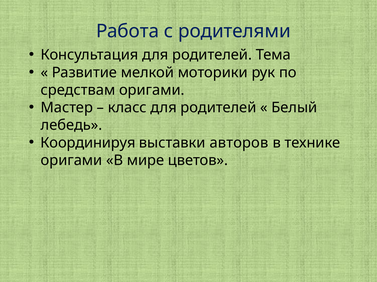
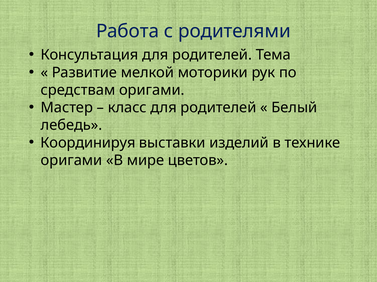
авторов: авторов -> изделий (239, 143)
